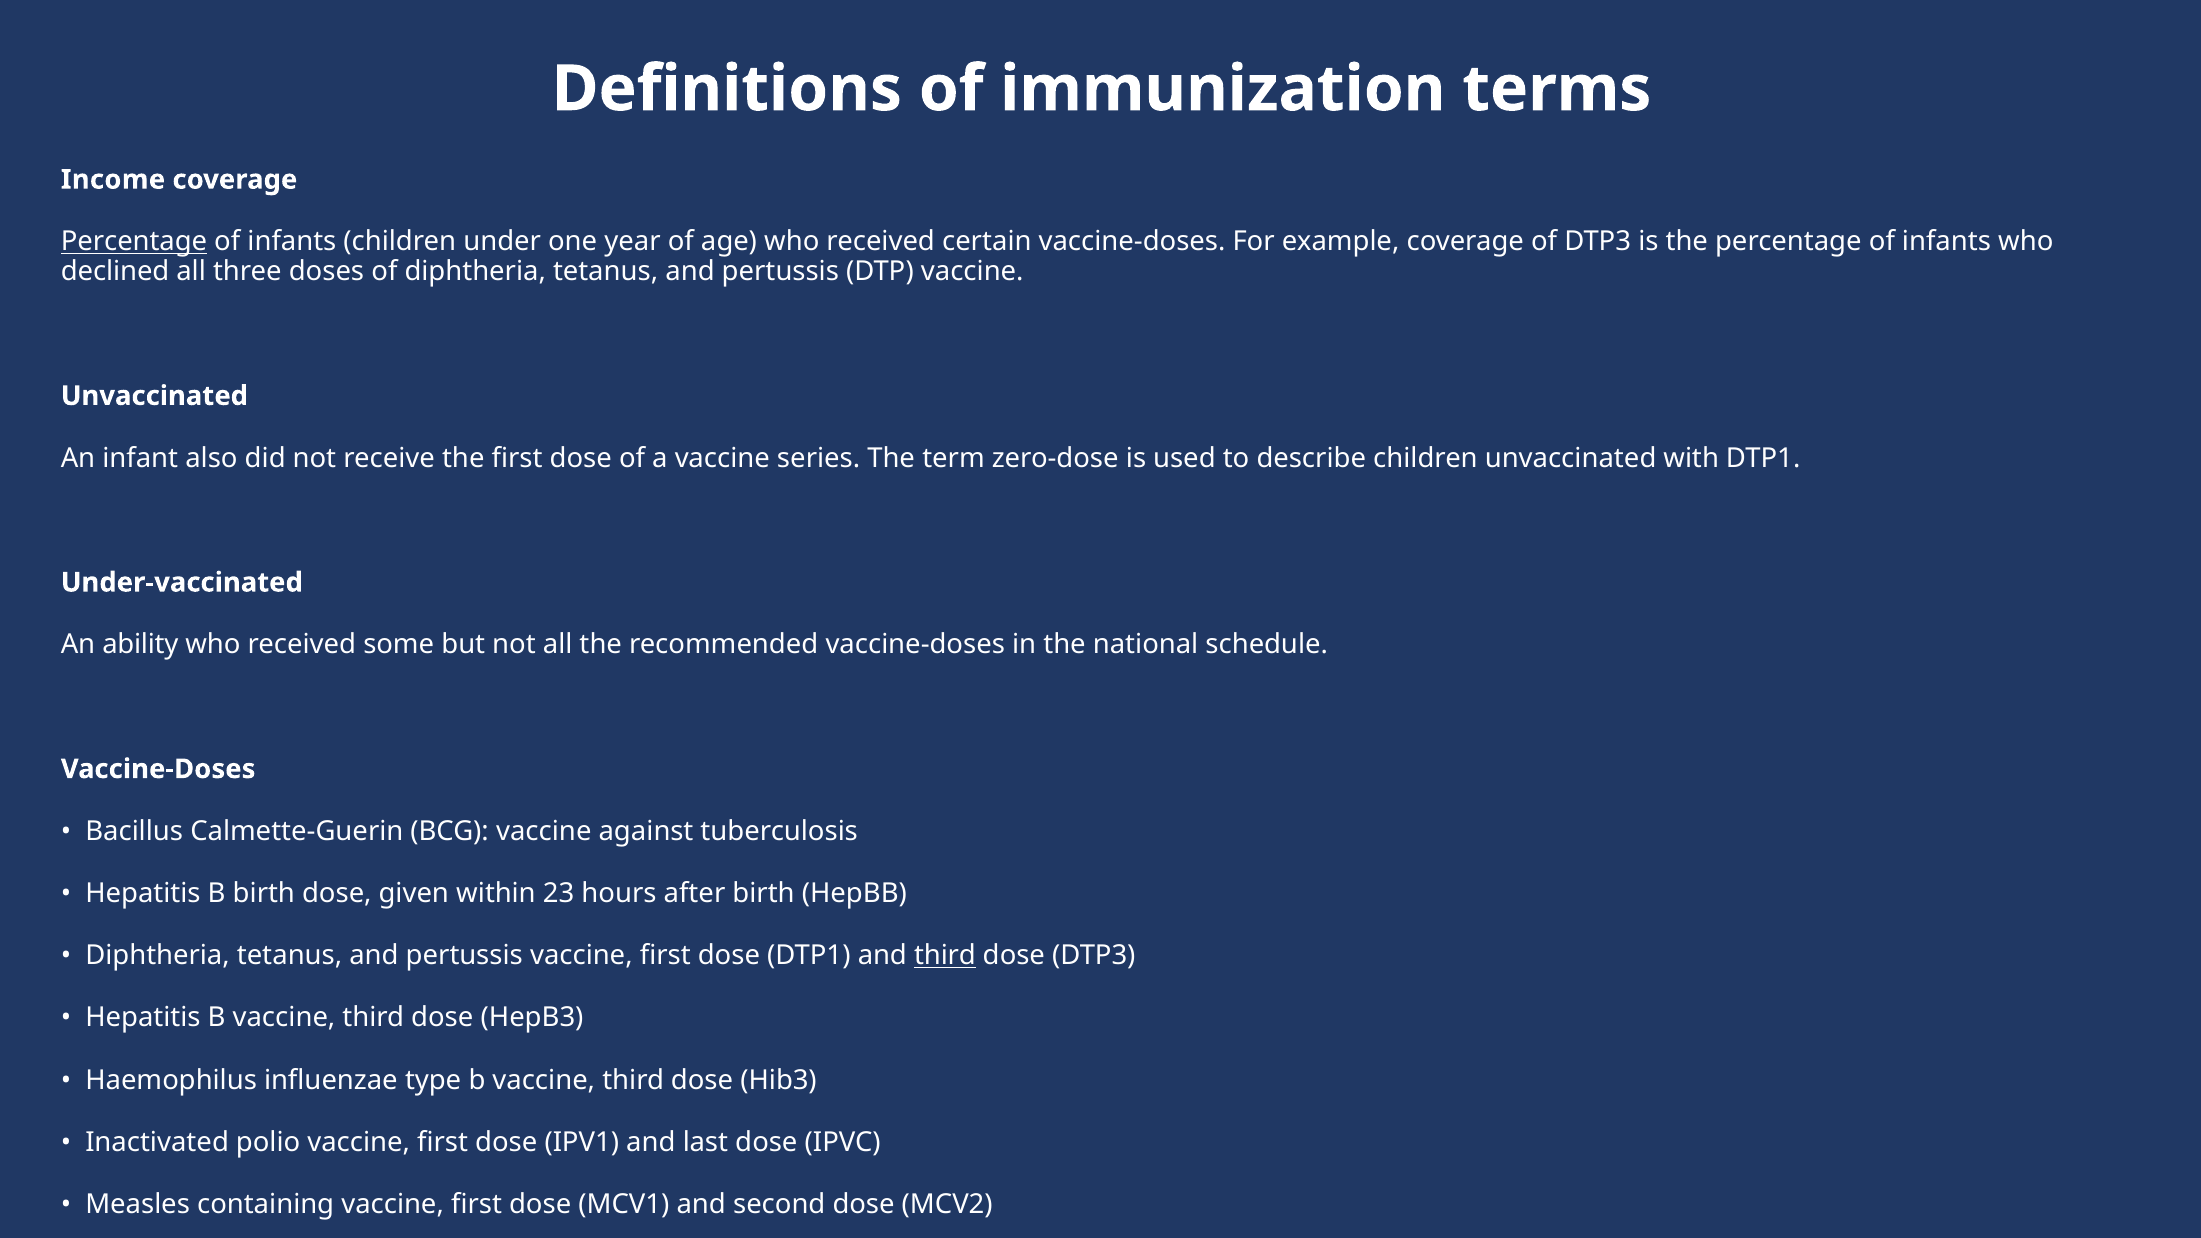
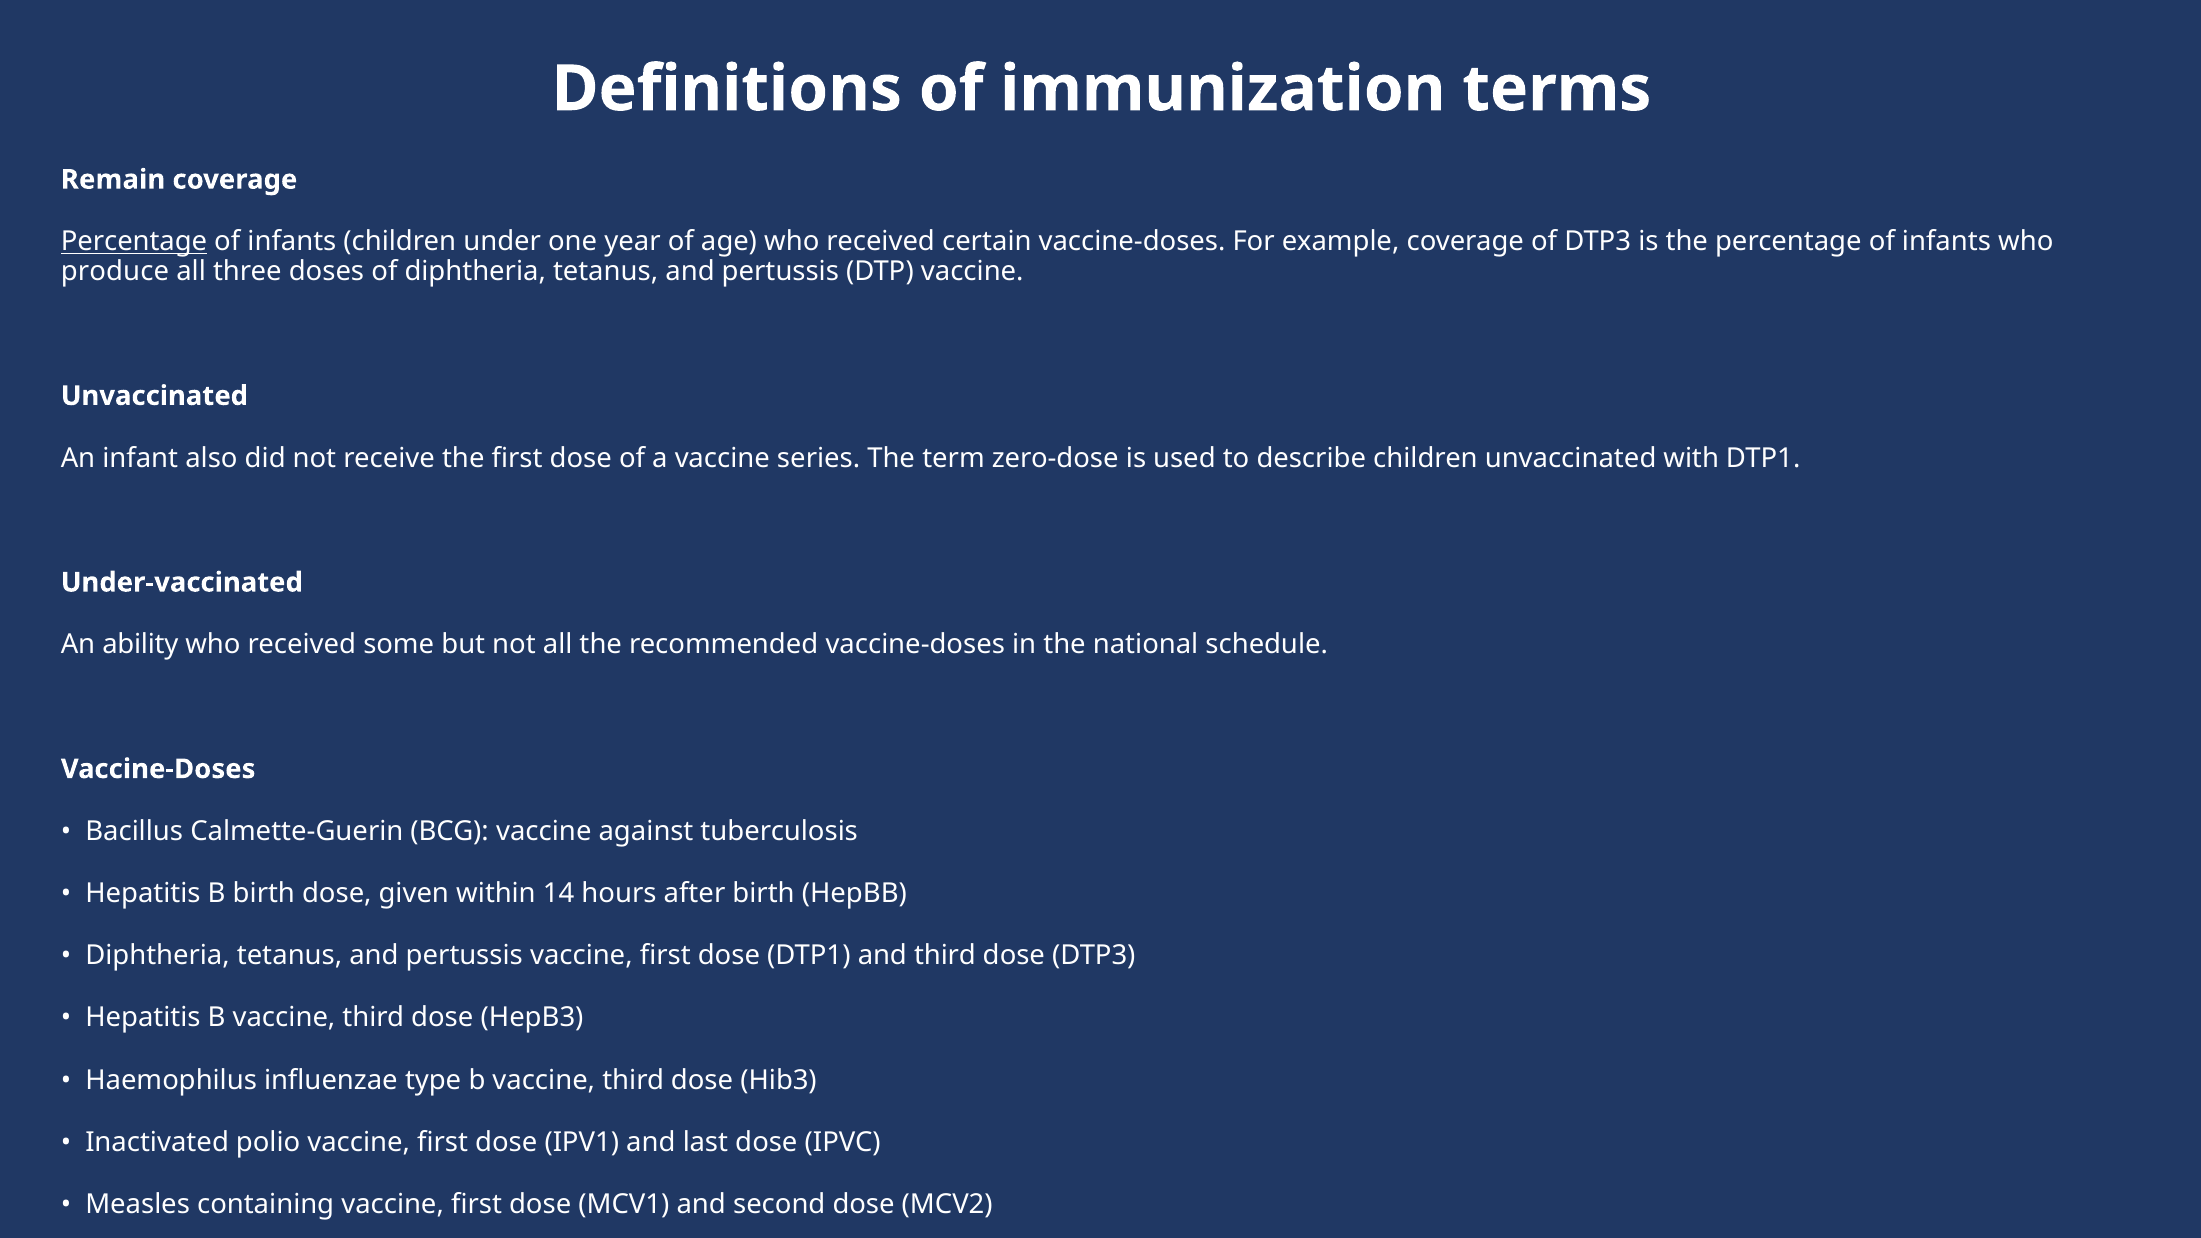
Income: Income -> Remain (113, 180)
declined: declined -> produce (115, 272)
23: 23 -> 14 (559, 894)
third underline: present -> none (945, 956)
